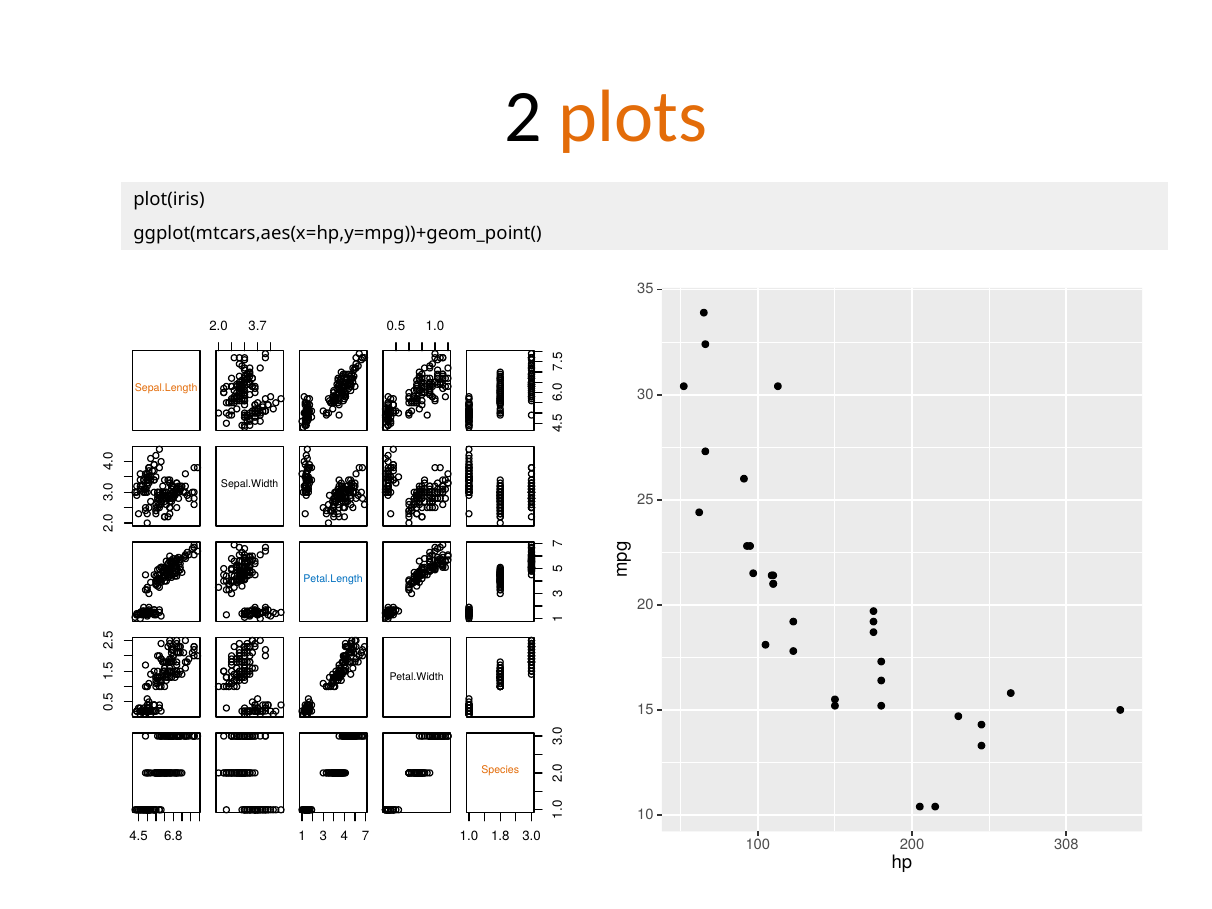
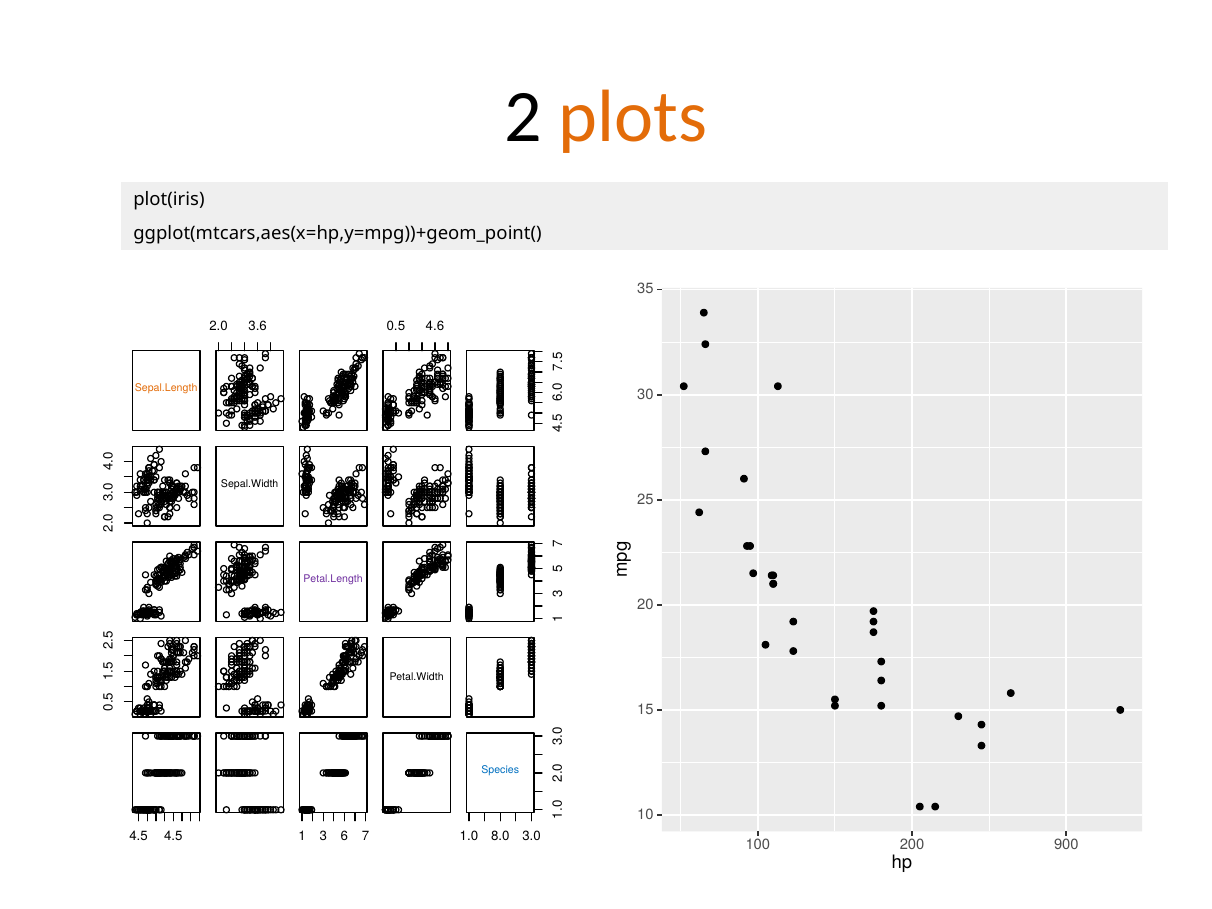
3.7: 3.7 -> 3.6 (258, 326)
0.5 1.0: 1.0 -> 4.6 (435, 326)
Petal.Length colour: blue -> purple (333, 579)
Species colour: orange -> blue (500, 770)
4.5 6.8: 6.8 -> 4.5 (173, 836)
1.8: 1.8 -> 8.0 (500, 836)
3 4: 4 -> 6 (344, 836)
308: 308 -> 900 (1066, 844)
